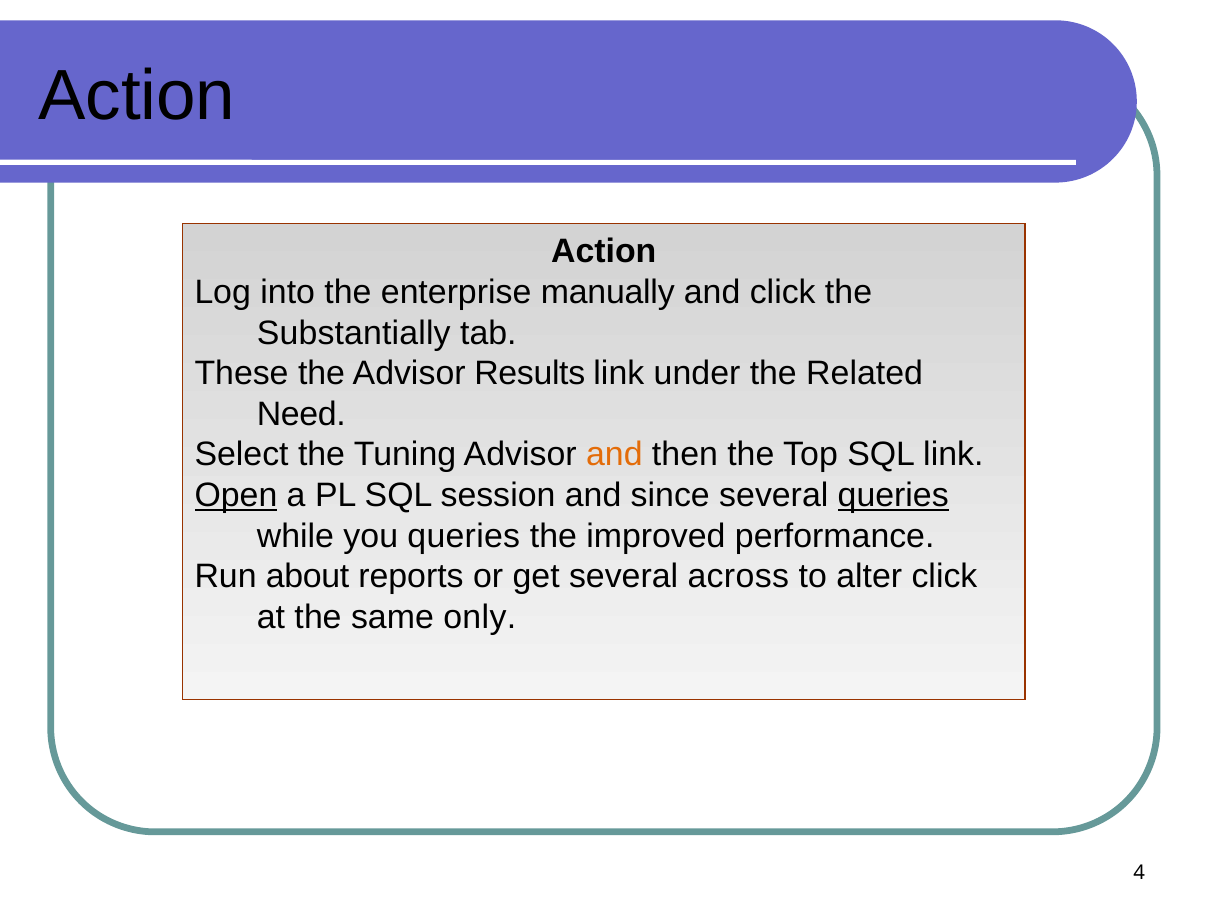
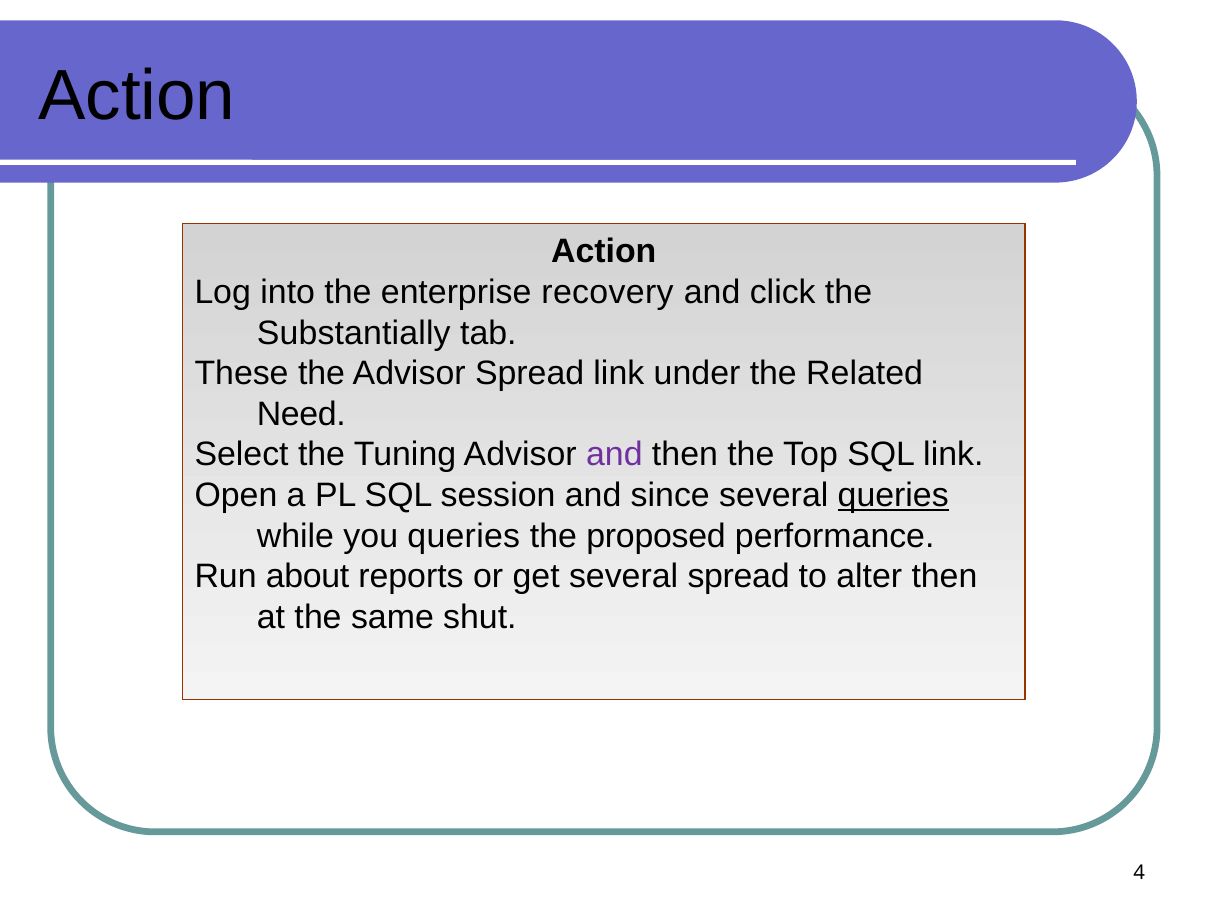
manually: manually -> recovery (608, 293)
Advisor Results: Results -> Spread (530, 374)
and colour: orange -> purple (614, 455)
Open underline: present -> none (236, 496)
improved: improved -> proposed (656, 536)
several across: across -> spread (739, 577)
alter click: click -> then (944, 577)
only: only -> shut (480, 617)
